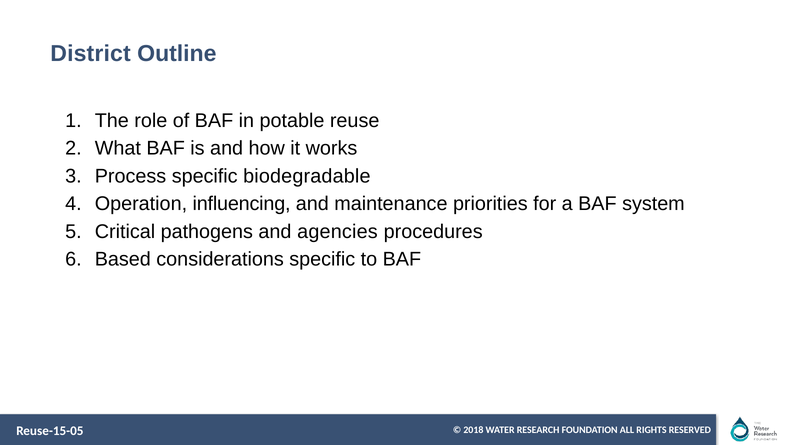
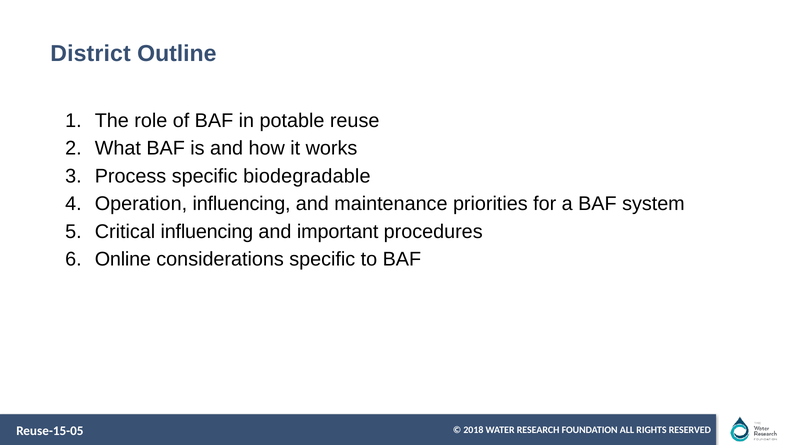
Critical pathogens: pathogens -> influencing (207, 231)
agencies: agencies -> important (338, 231)
Based: Based -> Online (123, 259)
